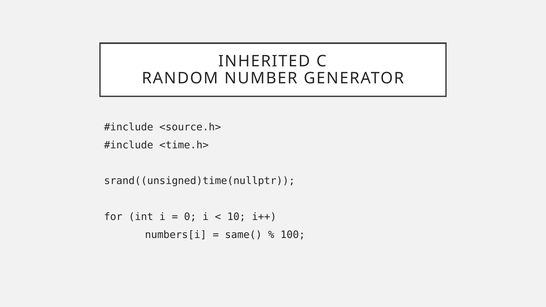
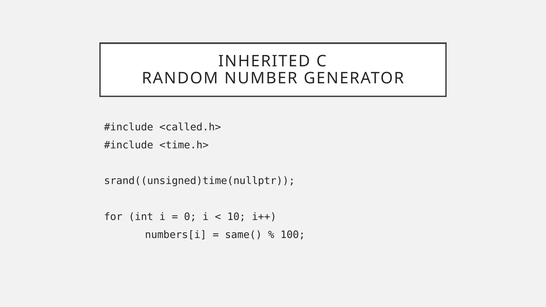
<source.h>: <source.h> -> <called.h> (190, 127)
